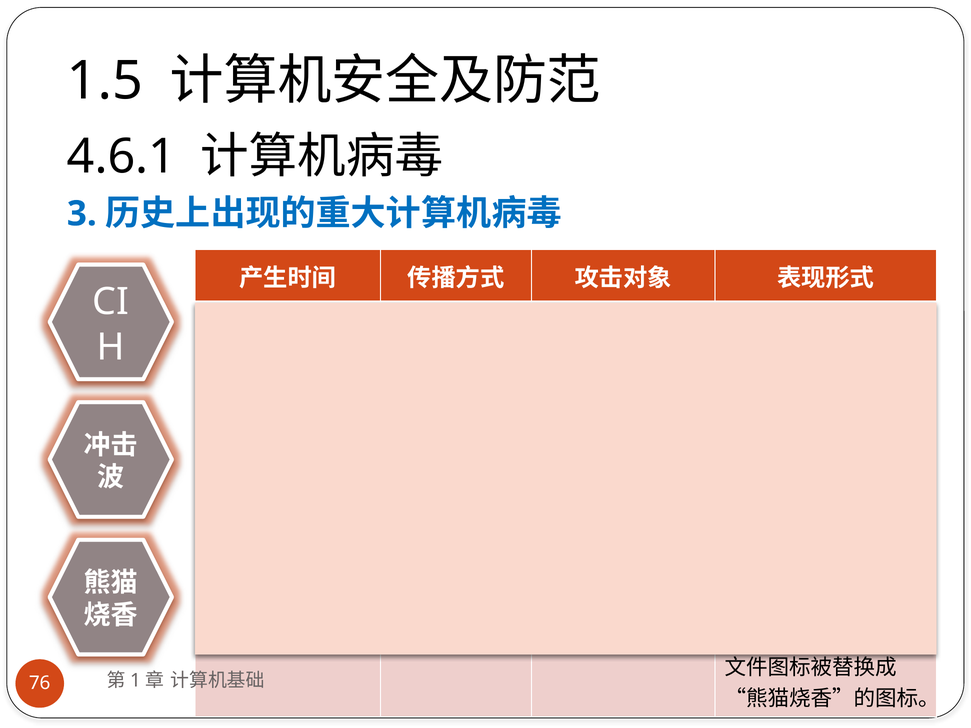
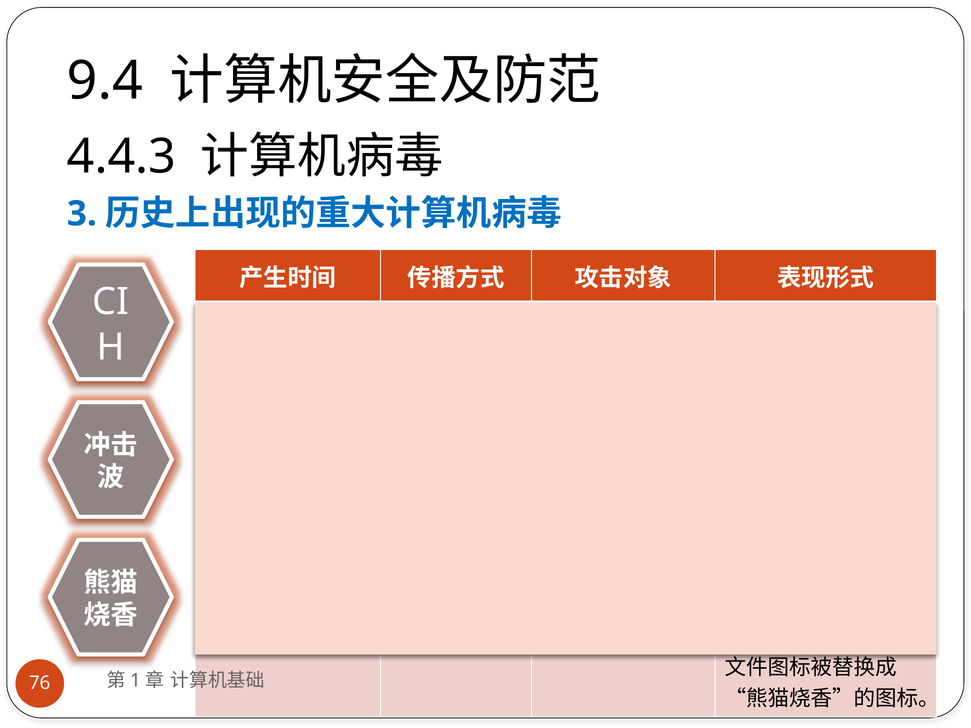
1.5: 1.5 -> 9.4 (105, 81)
4.6.1: 4.6.1 -> 4.4.3 (121, 157)
